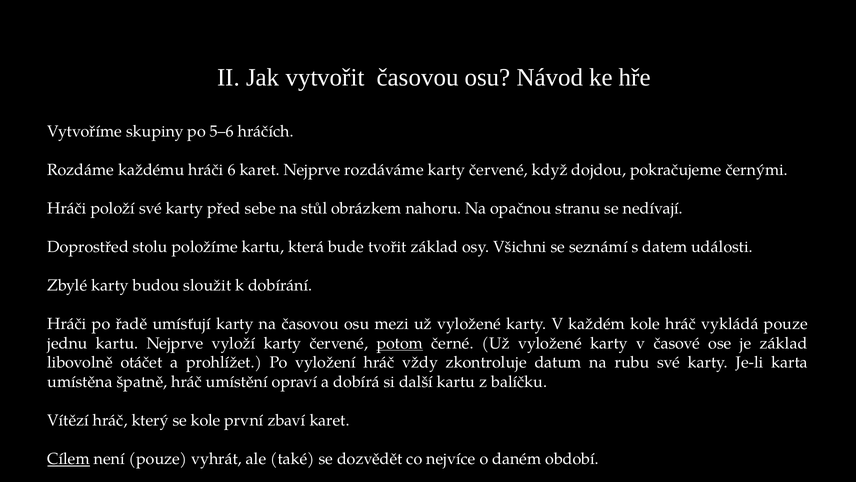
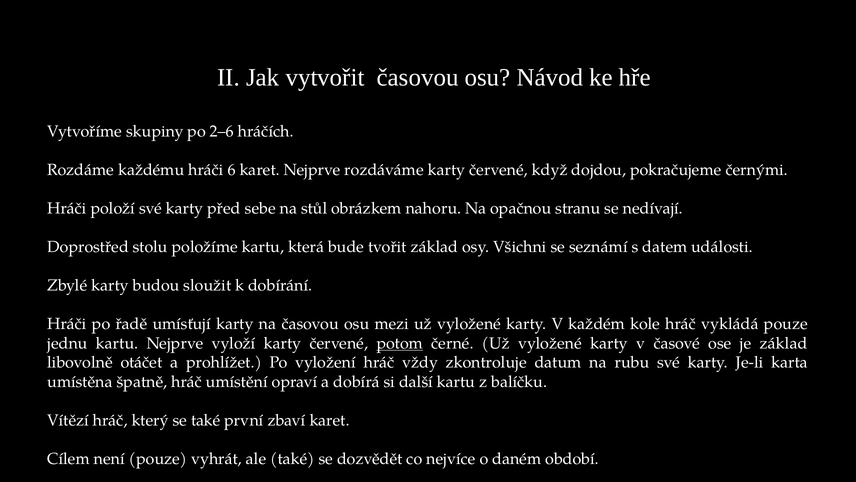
5–6: 5–6 -> 2–6 (222, 131)
se kole: kole -> také (206, 420)
Cílem underline: present -> none (69, 459)
